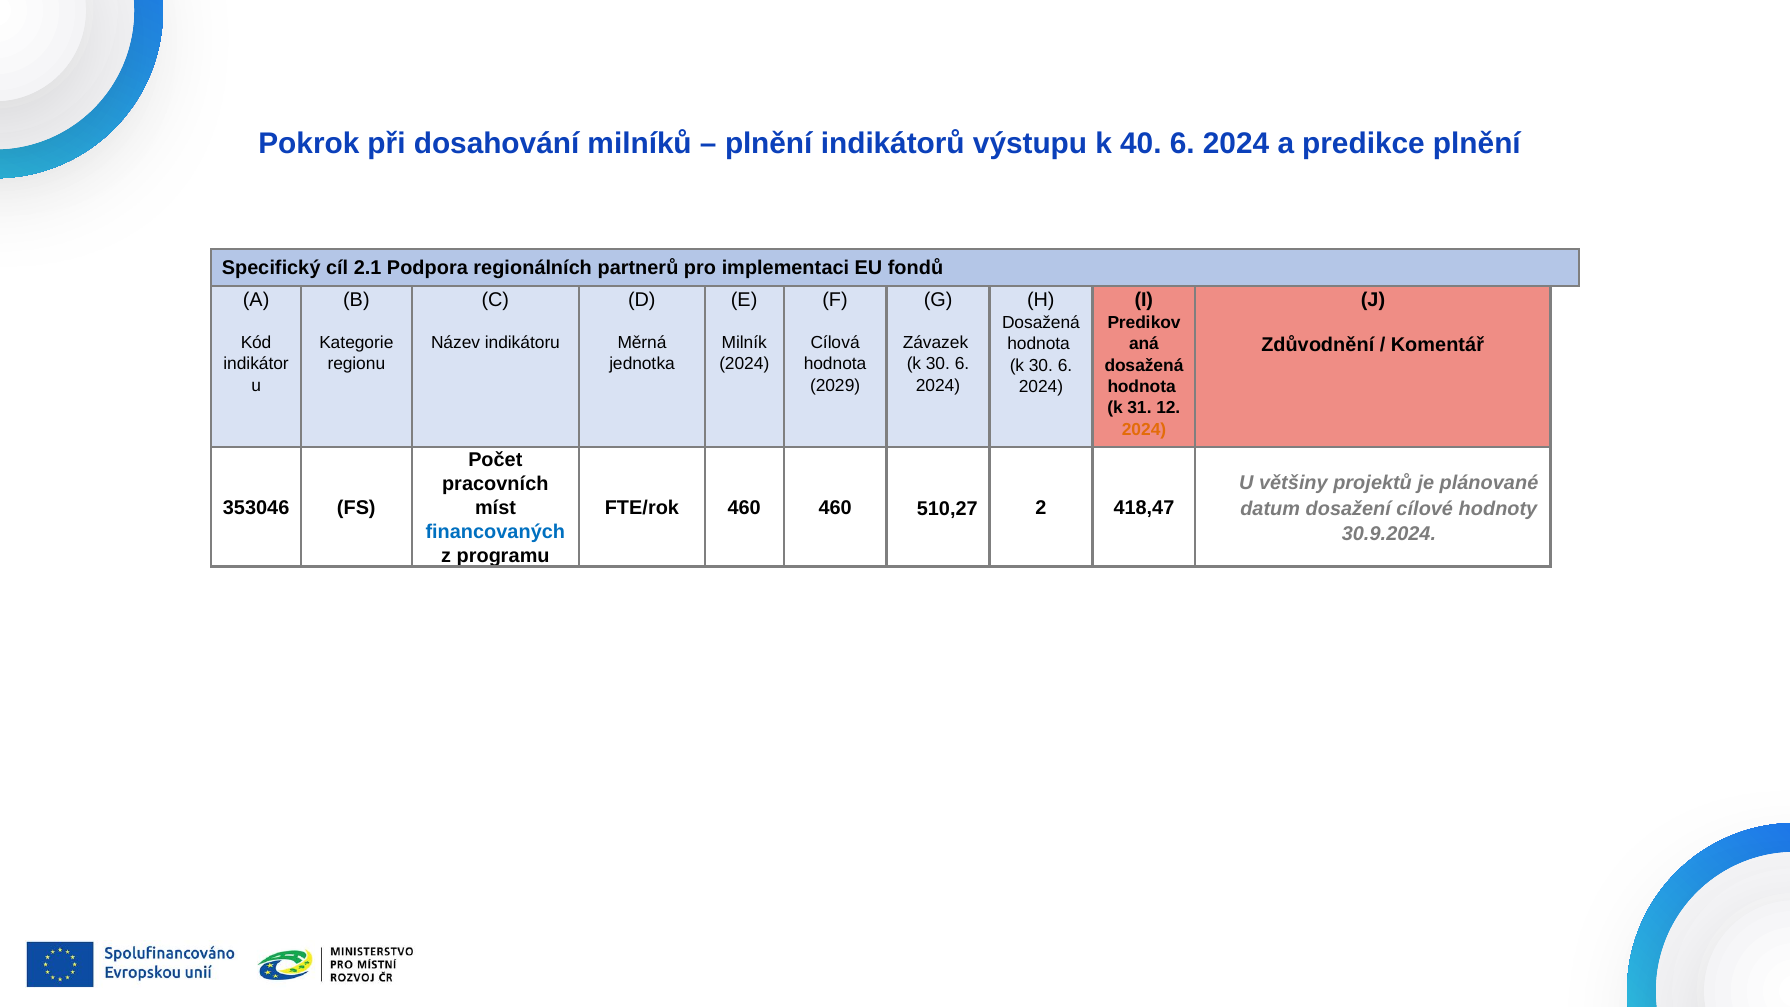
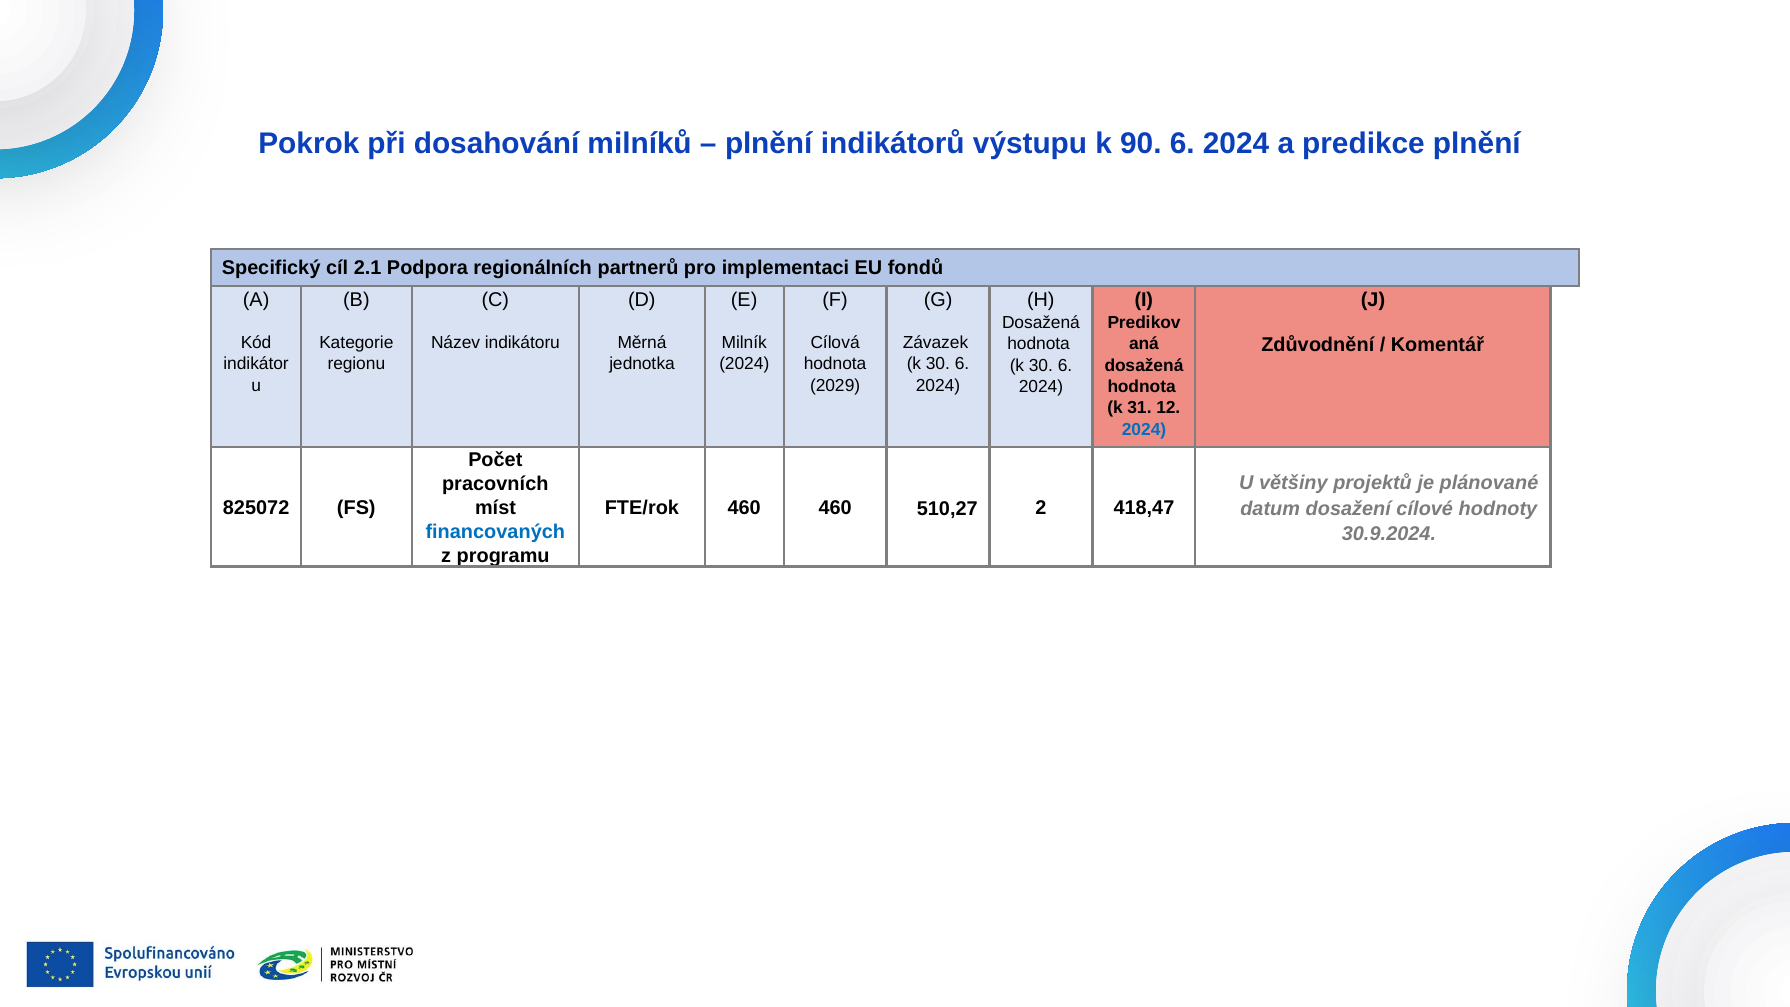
40: 40 -> 90 (1141, 144)
2024 colour: orange -> blue (1144, 429)
353046: 353046 -> 825072 (256, 508)
